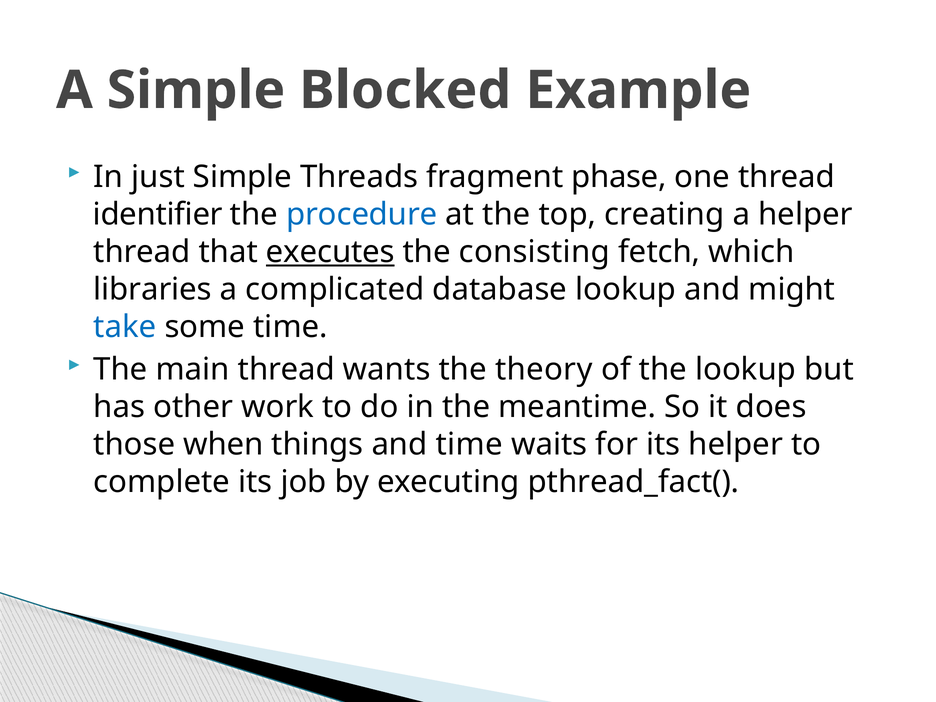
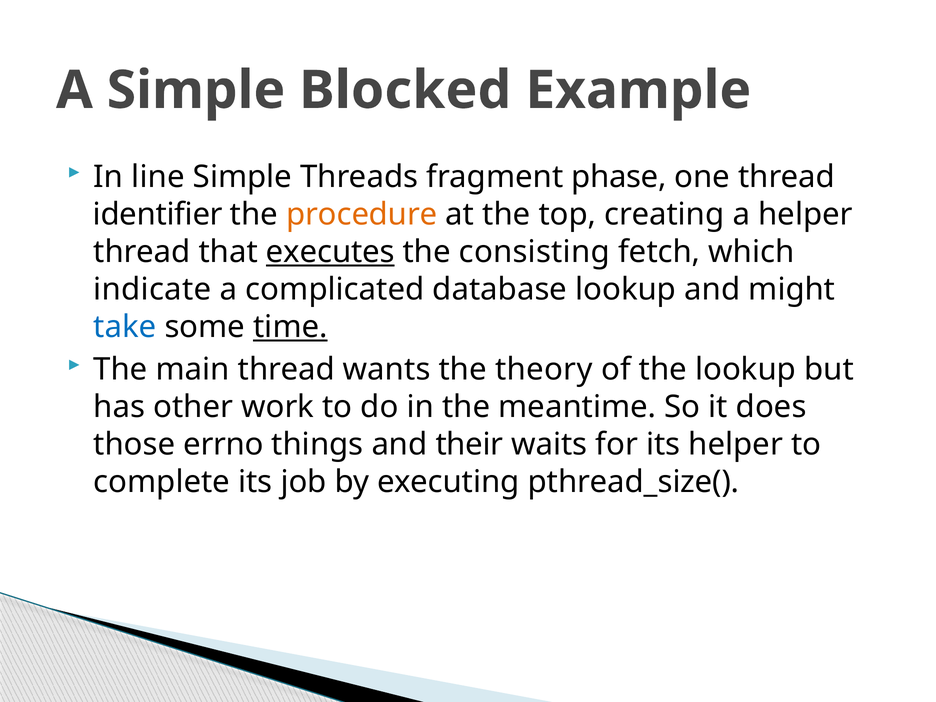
just: just -> line (158, 177)
procedure colour: blue -> orange (362, 215)
libraries: libraries -> indicate (152, 289)
time underline: none -> present (290, 327)
when: when -> errno (224, 444)
and time: time -> their (469, 444)
pthread_fact(: pthread_fact( -> pthread_size( (634, 482)
